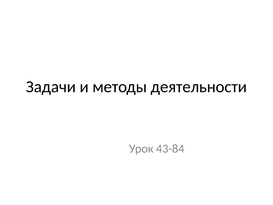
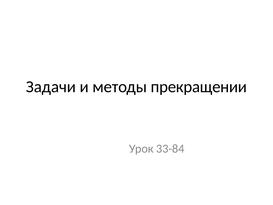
деятельности: деятельности -> прекращении (199, 87)
43-84: 43-84 -> 33-84 (170, 148)
